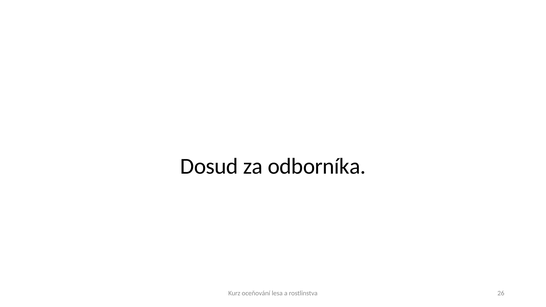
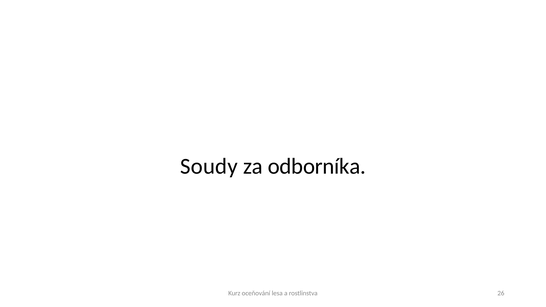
Dosud: Dosud -> Soudy (209, 167)
